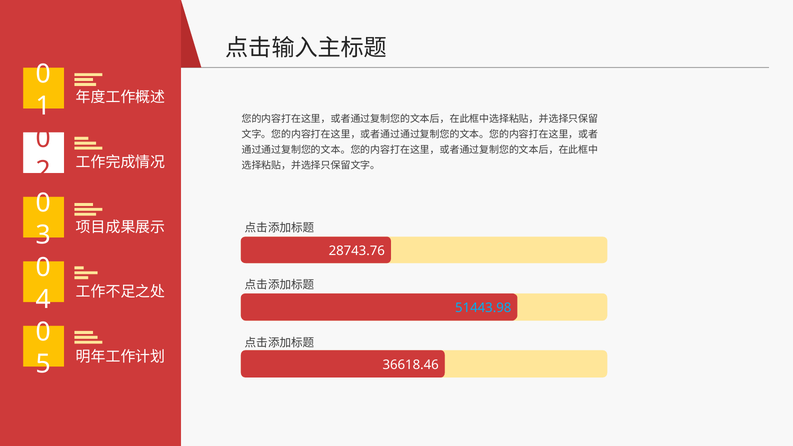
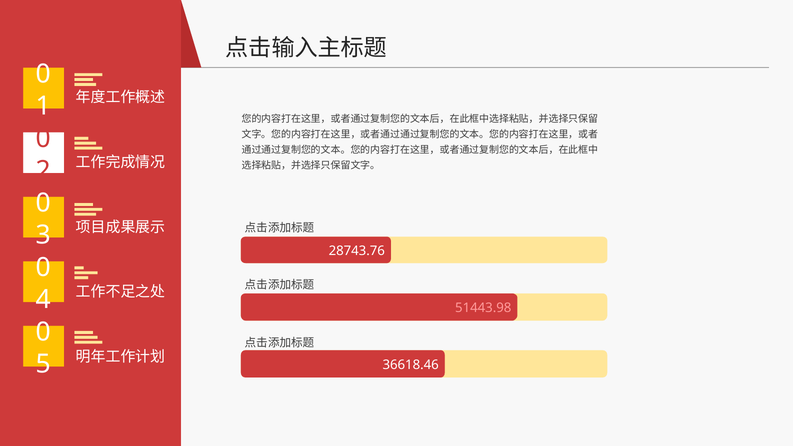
51443.98 colour: light blue -> pink (483, 308)
